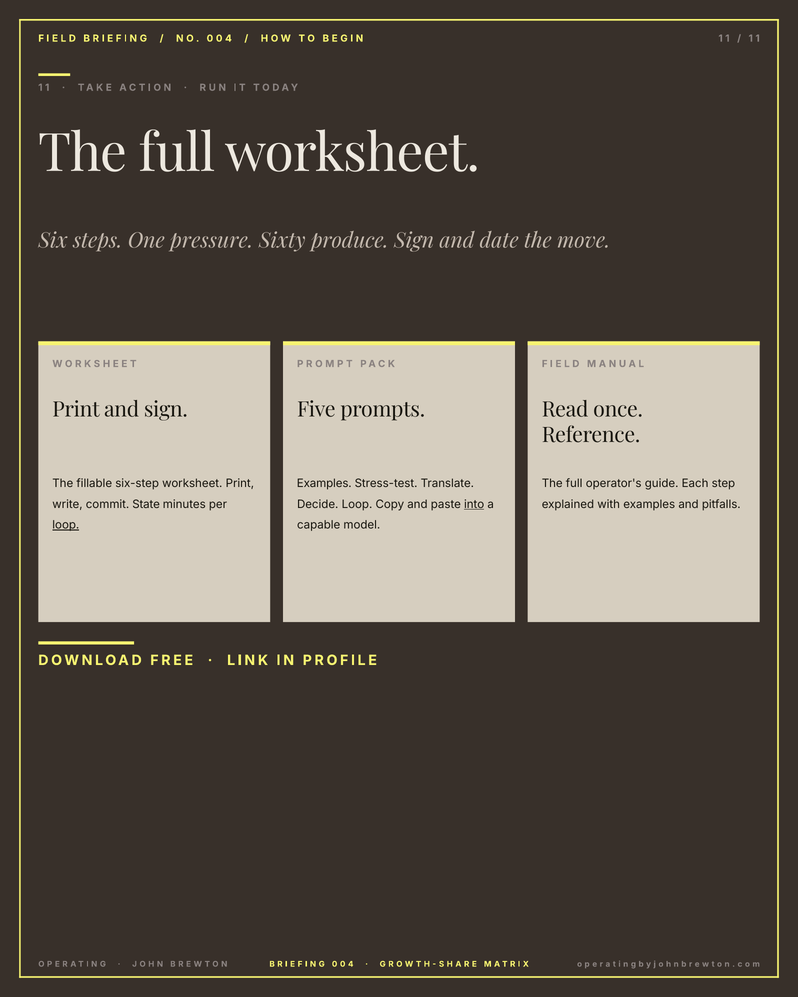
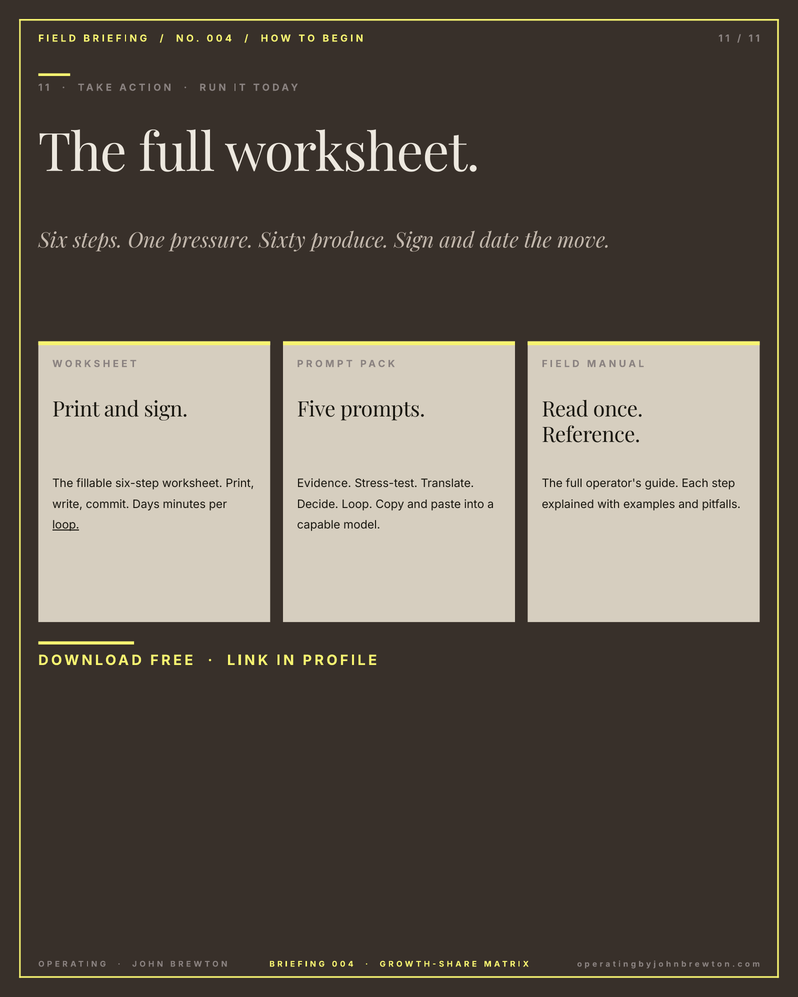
Examples: Examples -> Evidence (324, 484)
State: State -> Days (146, 505)
into underline: present -> none (474, 505)
